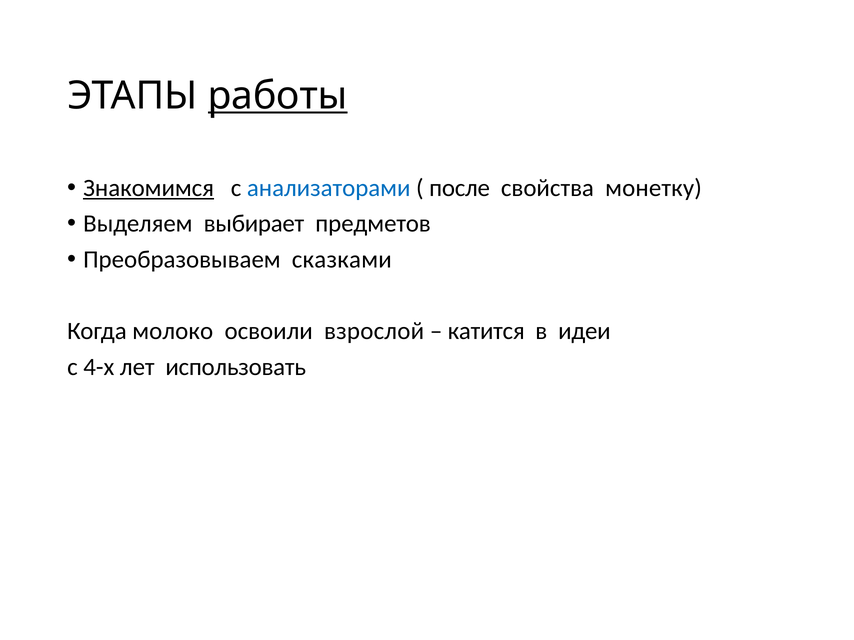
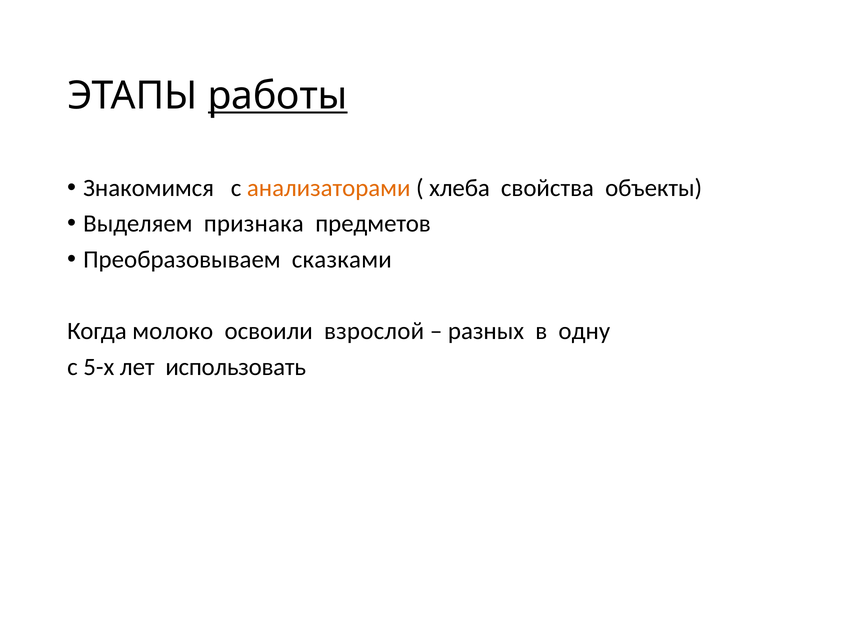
Знакомимся underline: present -> none (149, 188)
анализаторами colour: blue -> orange (329, 188)
после: после -> хлеба (460, 188)
монетку: монетку -> объекты (654, 188)
выбирает: выбирает -> признака (254, 224)
катится: катится -> разных (486, 331)
идеи: идеи -> одну (584, 331)
4-х: 4-х -> 5-х (99, 367)
